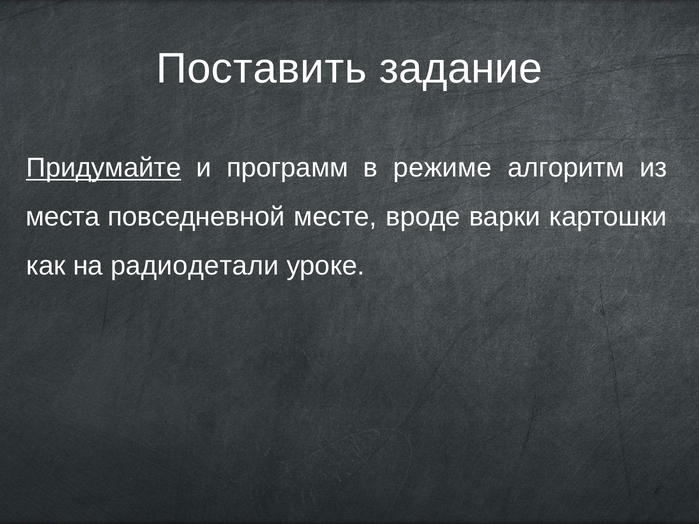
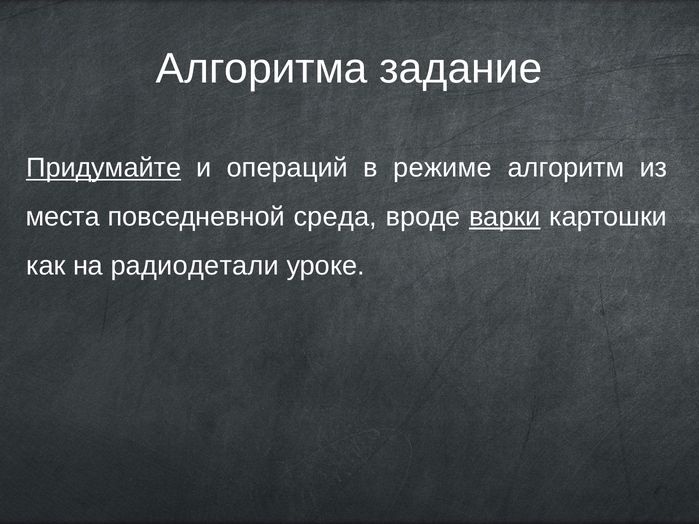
Поставить: Поставить -> Алгоритма (262, 68)
программ: программ -> операций (287, 168)
месте: месте -> среда (335, 217)
варки underline: none -> present (505, 217)
